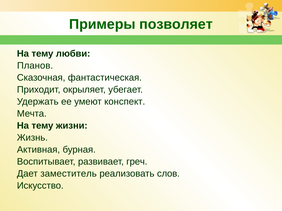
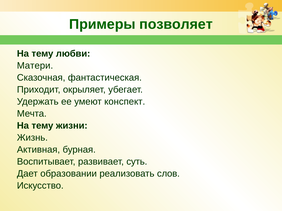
Планов: Планов -> Матери (35, 66)
греч: греч -> суть (137, 162)
заместитель: заместитель -> образовании (69, 174)
